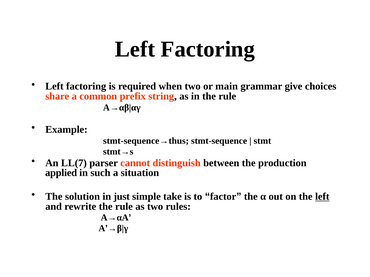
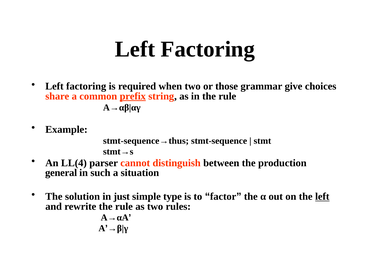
main: main -> those (227, 87)
prefix underline: none -> present (133, 96)
LL(7: LL(7 -> LL(4 (74, 163)
applied: applied -> general (61, 173)
take: take -> type (173, 197)
